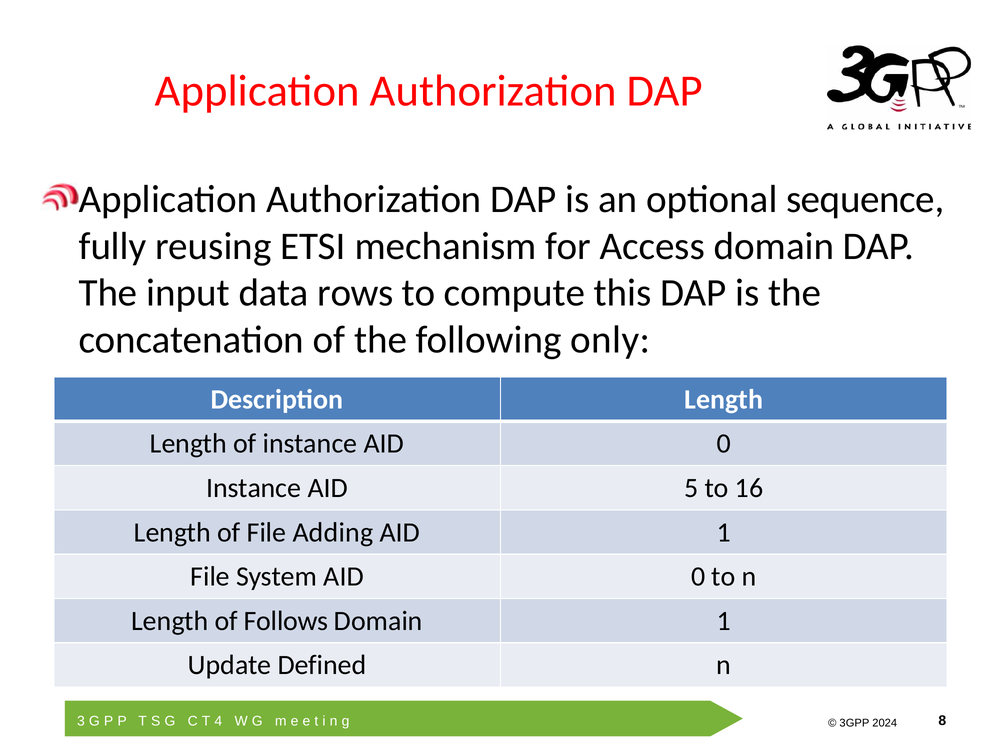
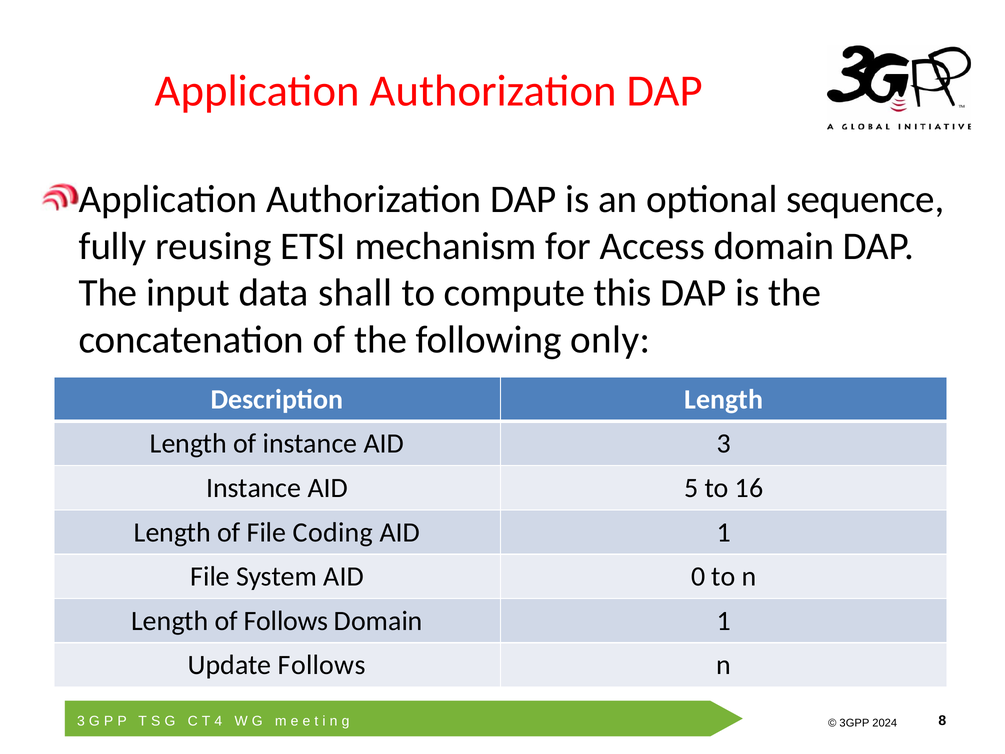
rows: rows -> shall (355, 293)
instance AID 0: 0 -> 3 (724, 444)
Adding: Adding -> Coding (333, 532)
Update Defined: Defined -> Follows (322, 665)
